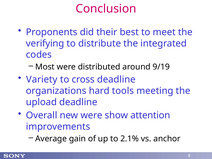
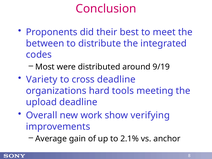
verifying: verifying -> between (45, 43)
new were: were -> work (91, 115)
attention: attention -> verifying (150, 115)
